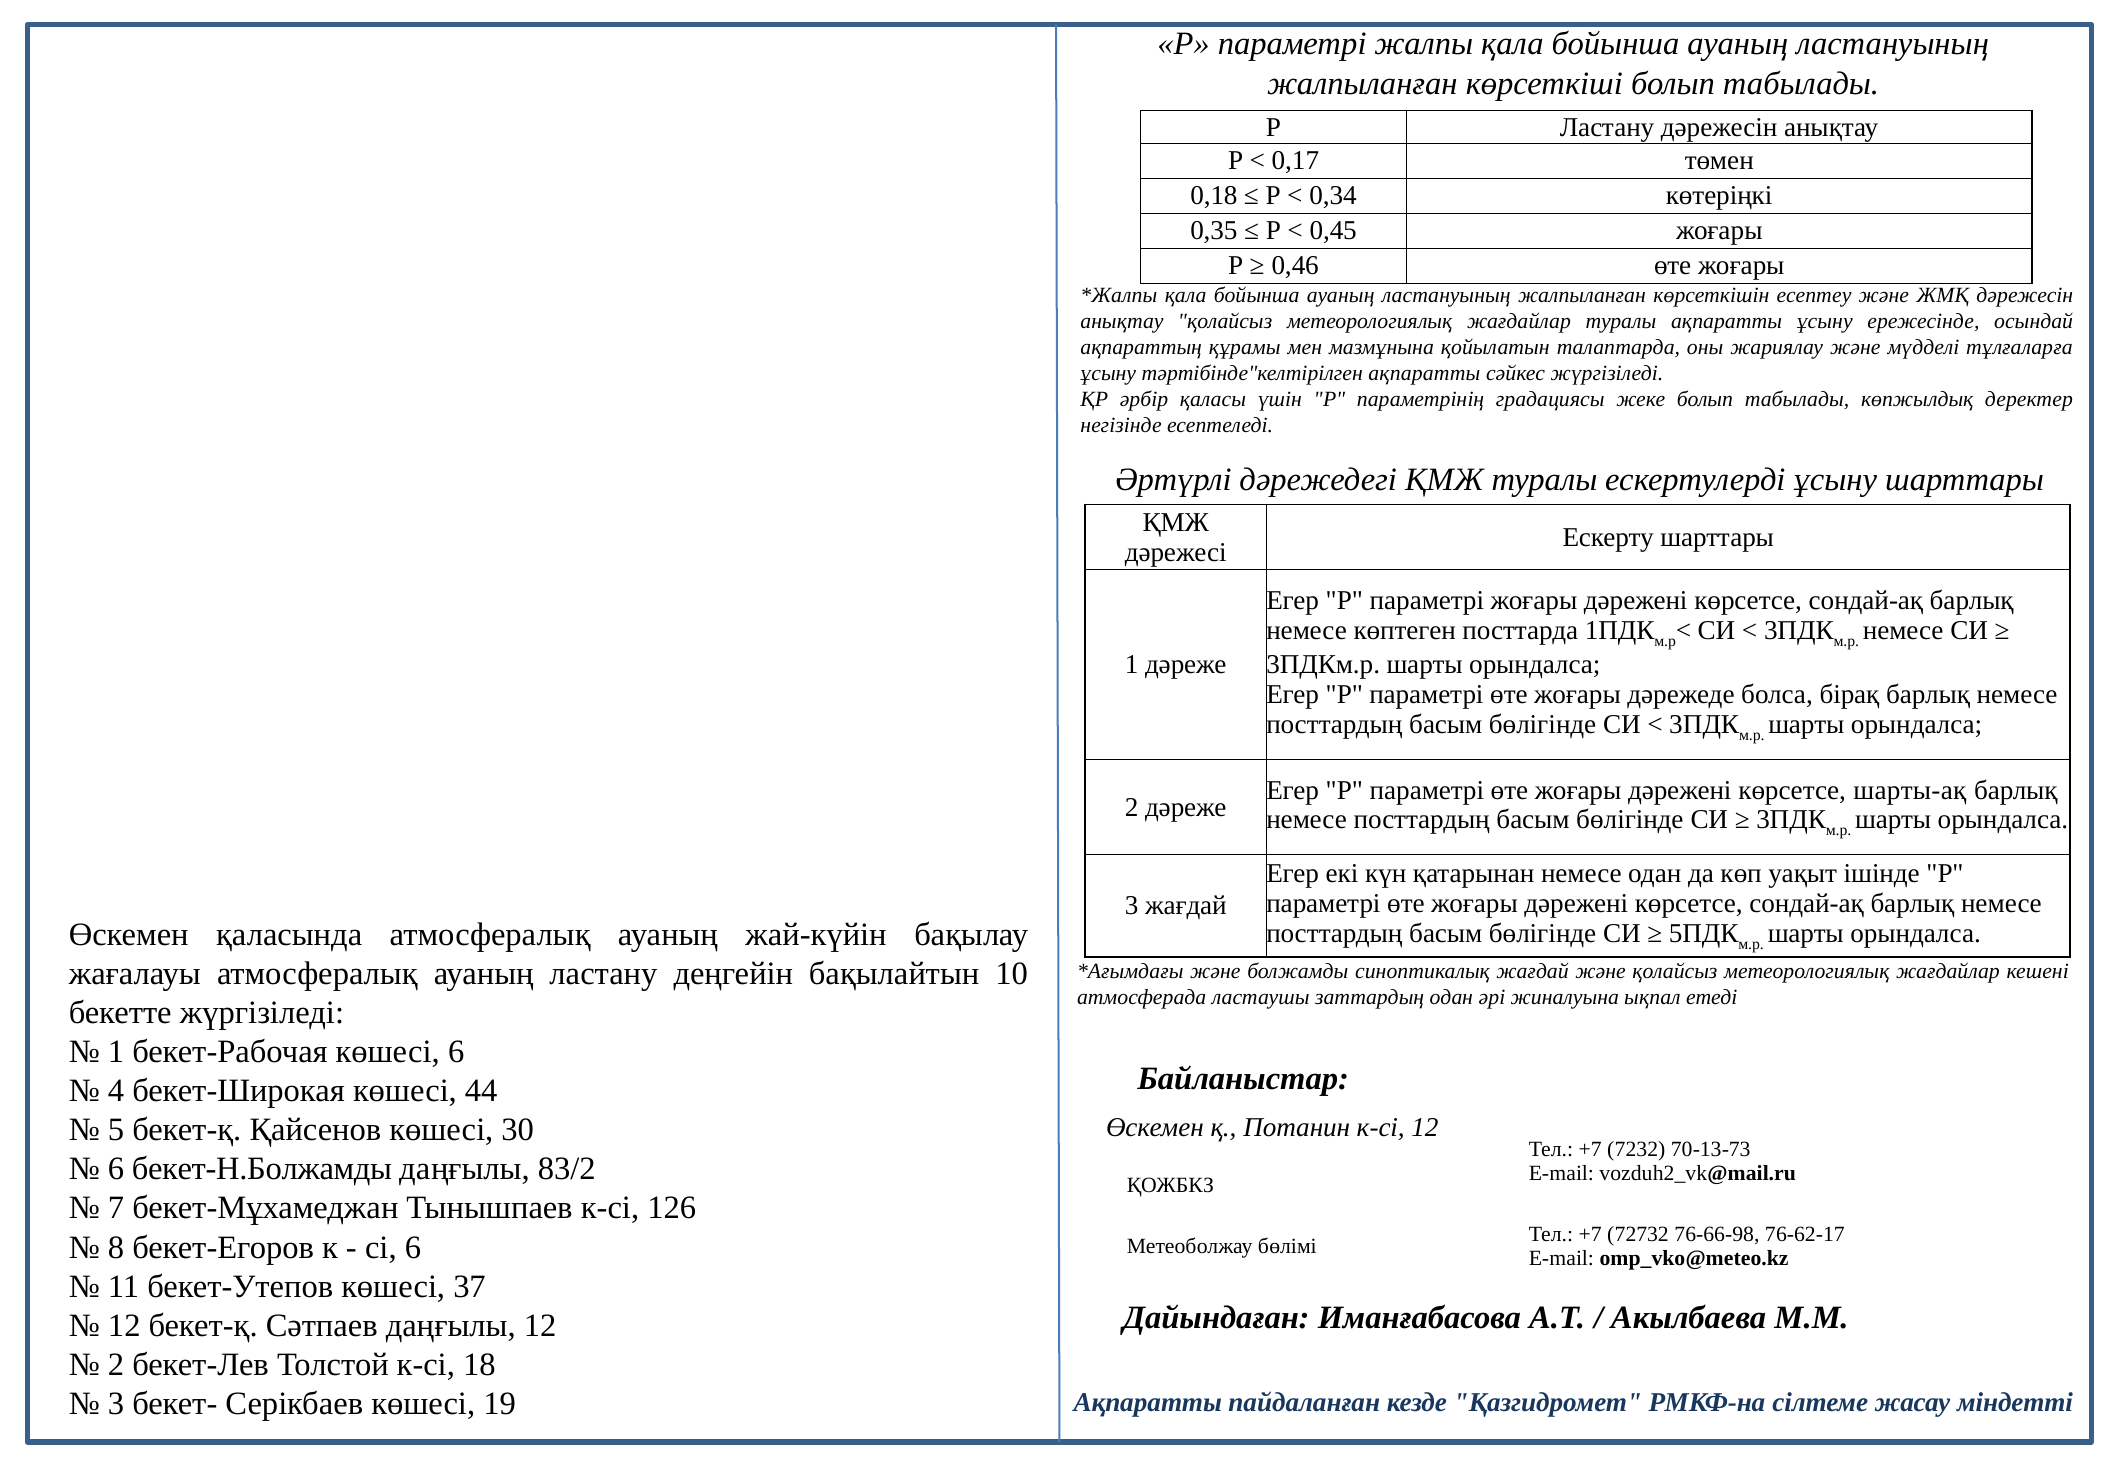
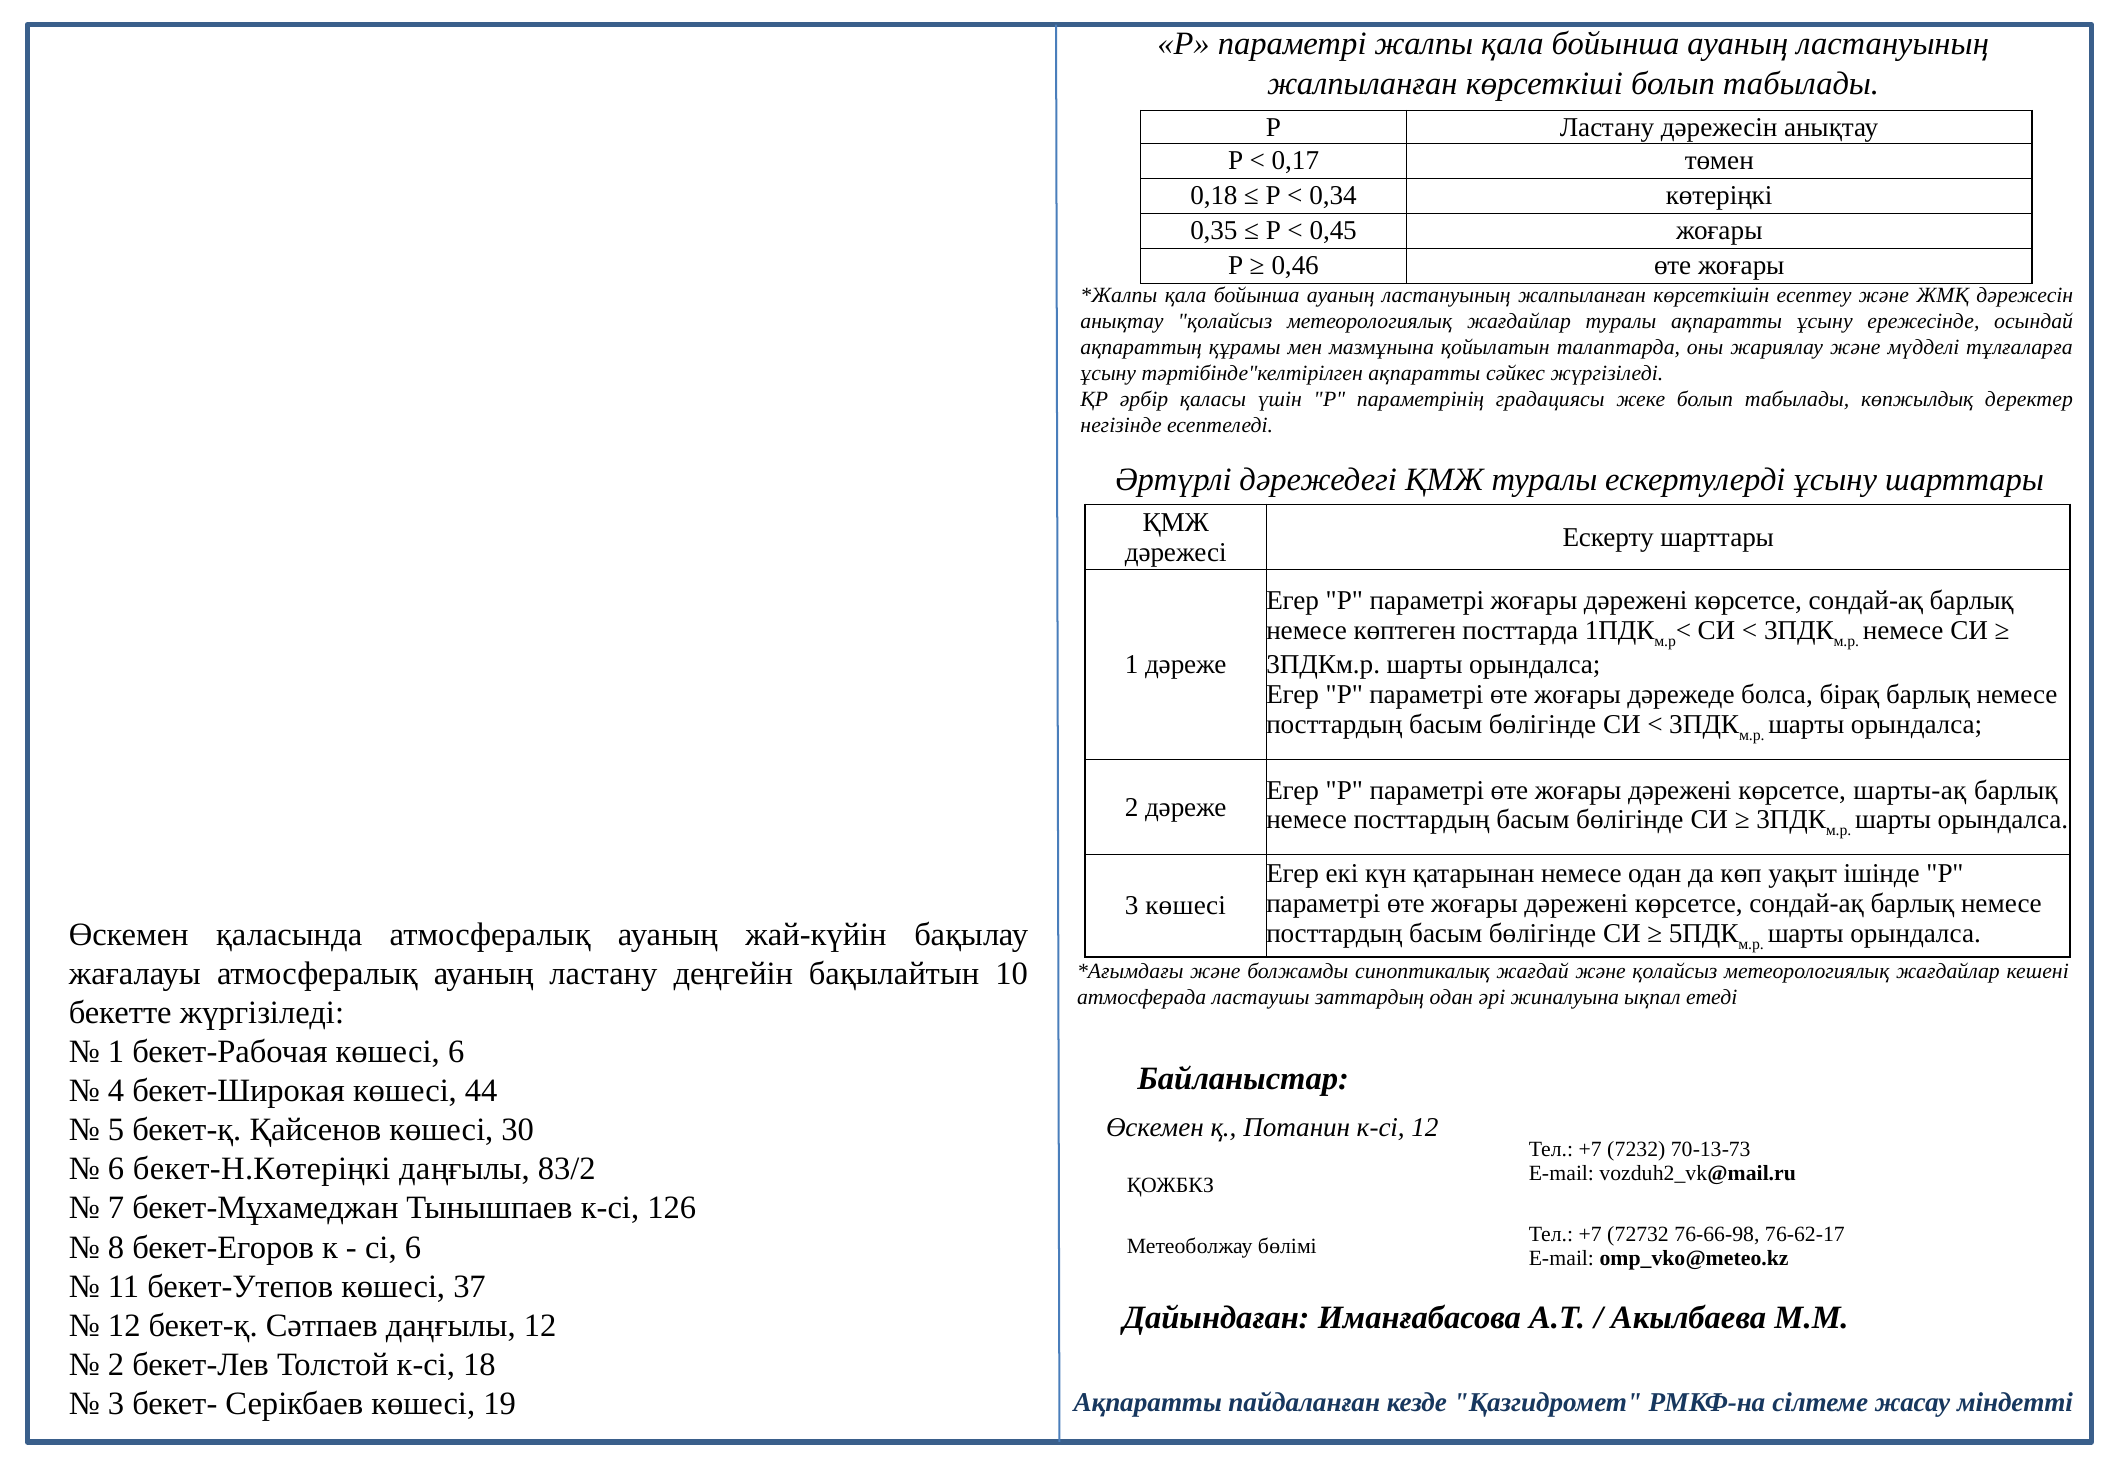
3 жағдай: жағдай -> көшесі (1186, 906)
бекет-Н.Болжамды: бекет-Н.Болжамды -> бекет-Н.Көтеріңкі (262, 1169)
